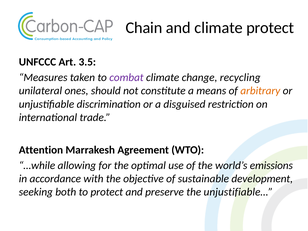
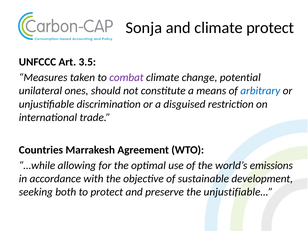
Chain: Chain -> Sonja (144, 28)
recycling: recycling -> potential (240, 77)
arbitrary colour: orange -> blue (260, 91)
Attention: Attention -> Countries (41, 150)
